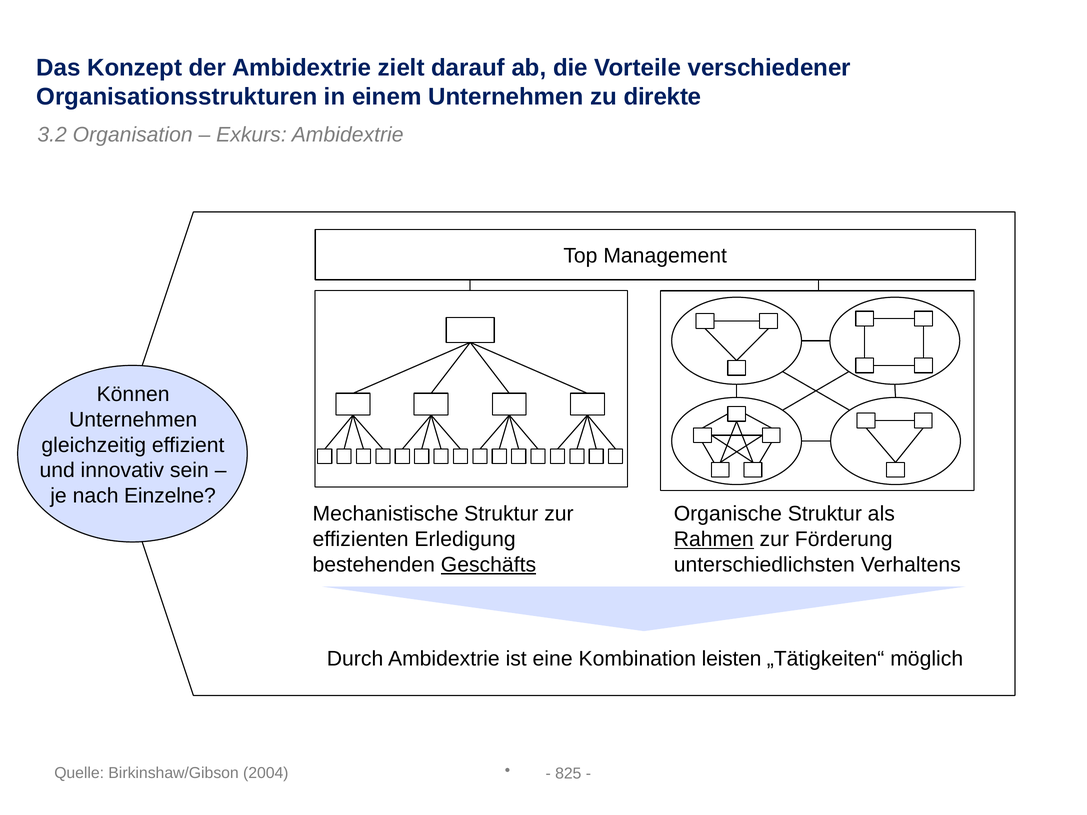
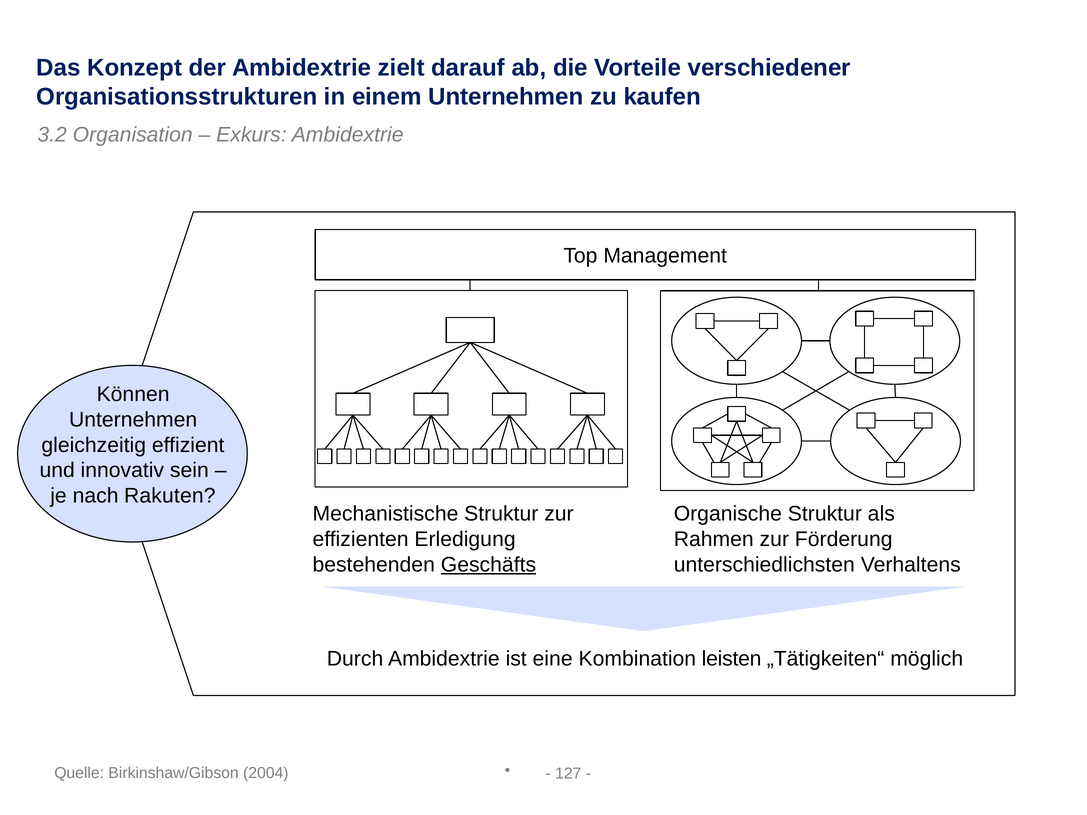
direkte: direkte -> kaufen (662, 97)
Einzelne: Einzelne -> Rakuten (170, 496)
Rahmen underline: present -> none (714, 539)
825: 825 -> 127 (568, 774)
